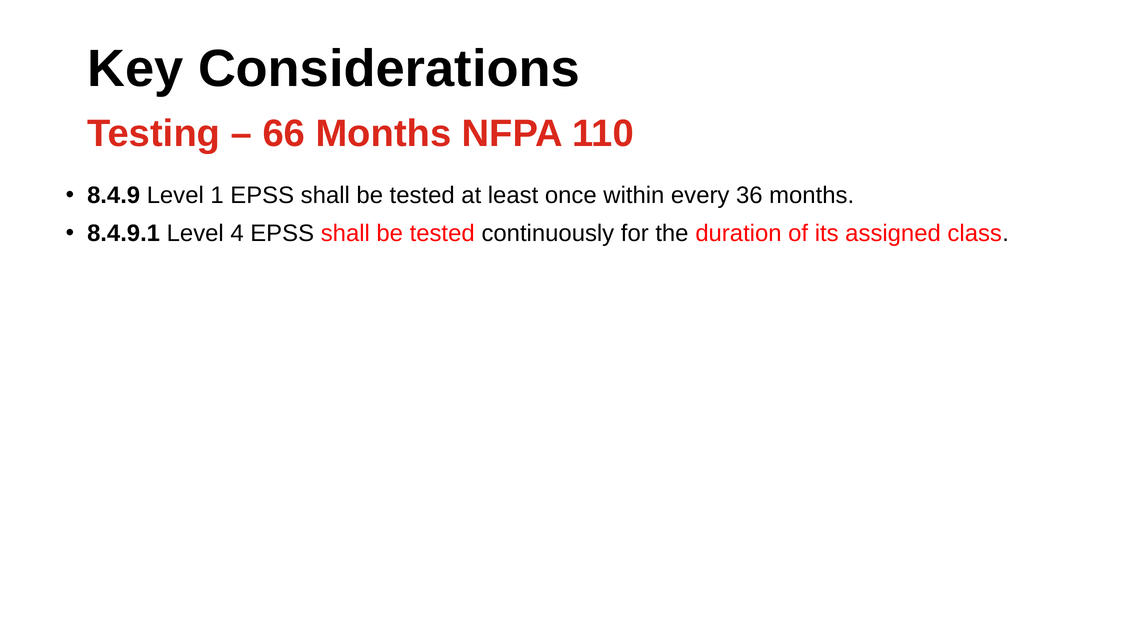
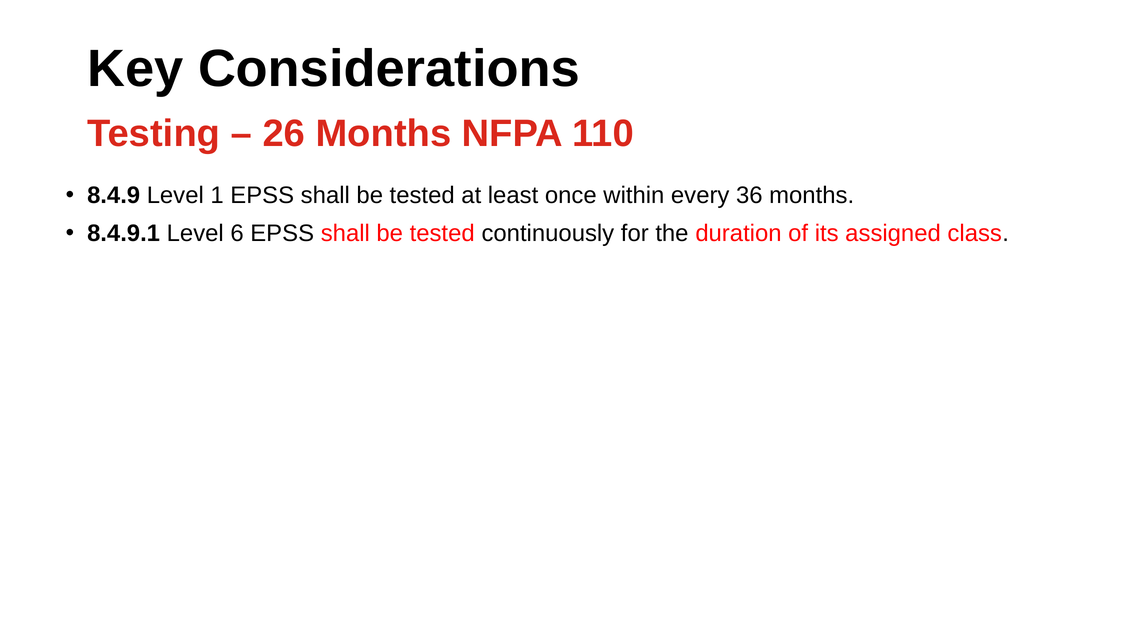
66: 66 -> 26 (284, 133)
4: 4 -> 6 (237, 233)
